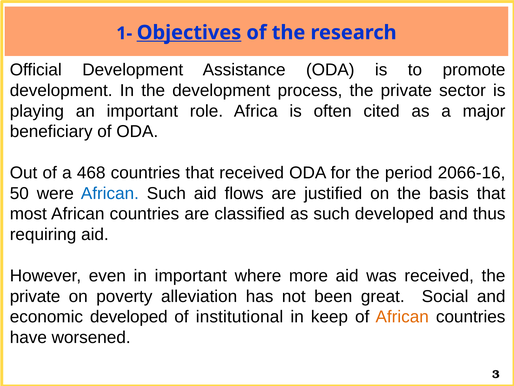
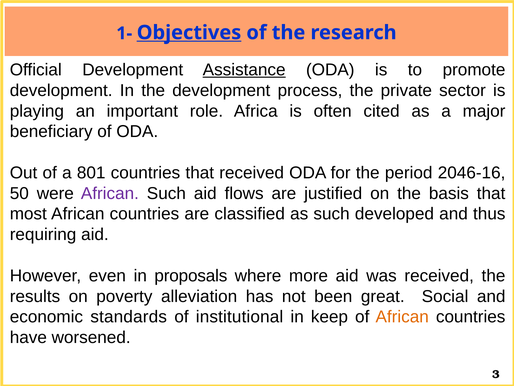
Assistance underline: none -> present (244, 70)
468: 468 -> 801 (91, 173)
2066-16: 2066-16 -> 2046-16 (472, 173)
African colour: blue -> purple (110, 193)
in important: important -> proposals (191, 275)
private: private -> results (35, 296)
economic developed: developed -> standards (129, 317)
